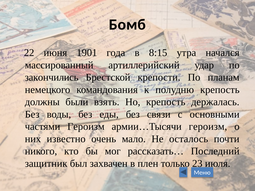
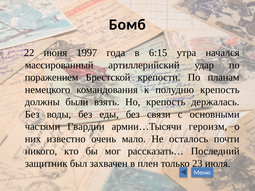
1901: 1901 -> 1997 (87, 53)
8:15: 8:15 -> 6:15 (158, 53)
закончились: закончились -> поражением (52, 77)
частями Героизм: Героизм -> Гвардии (86, 127)
